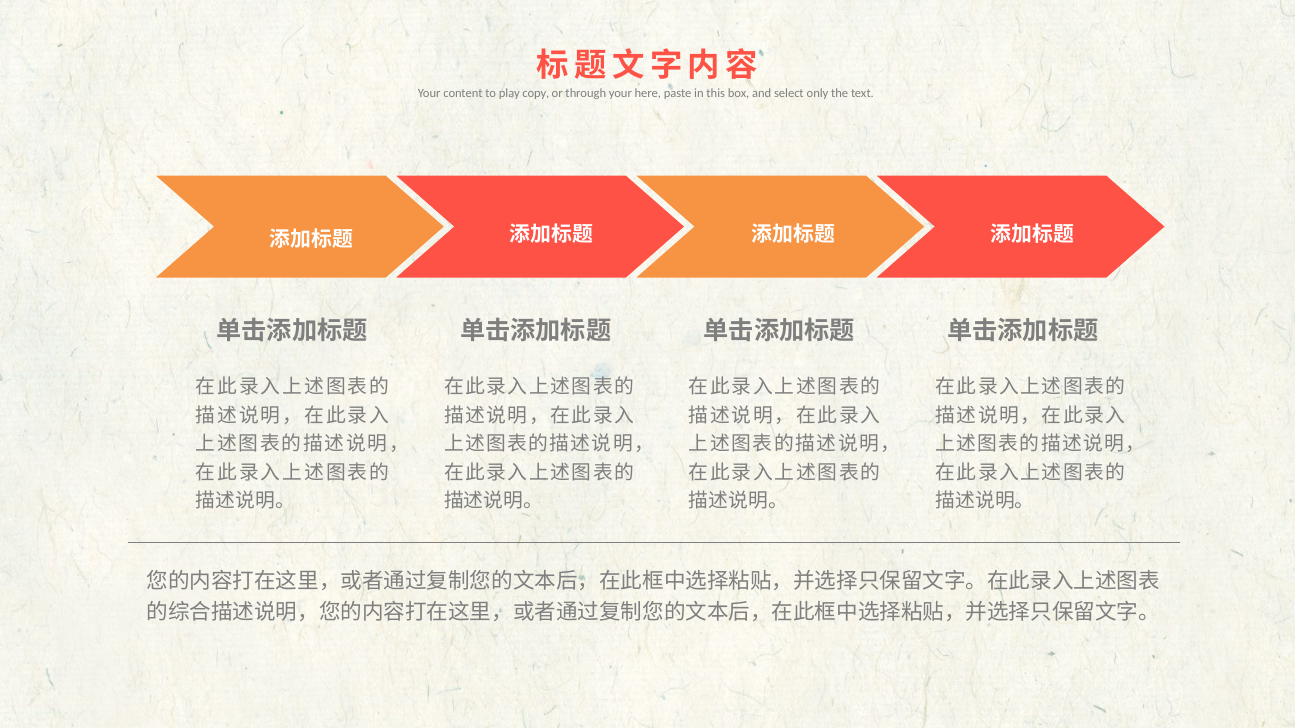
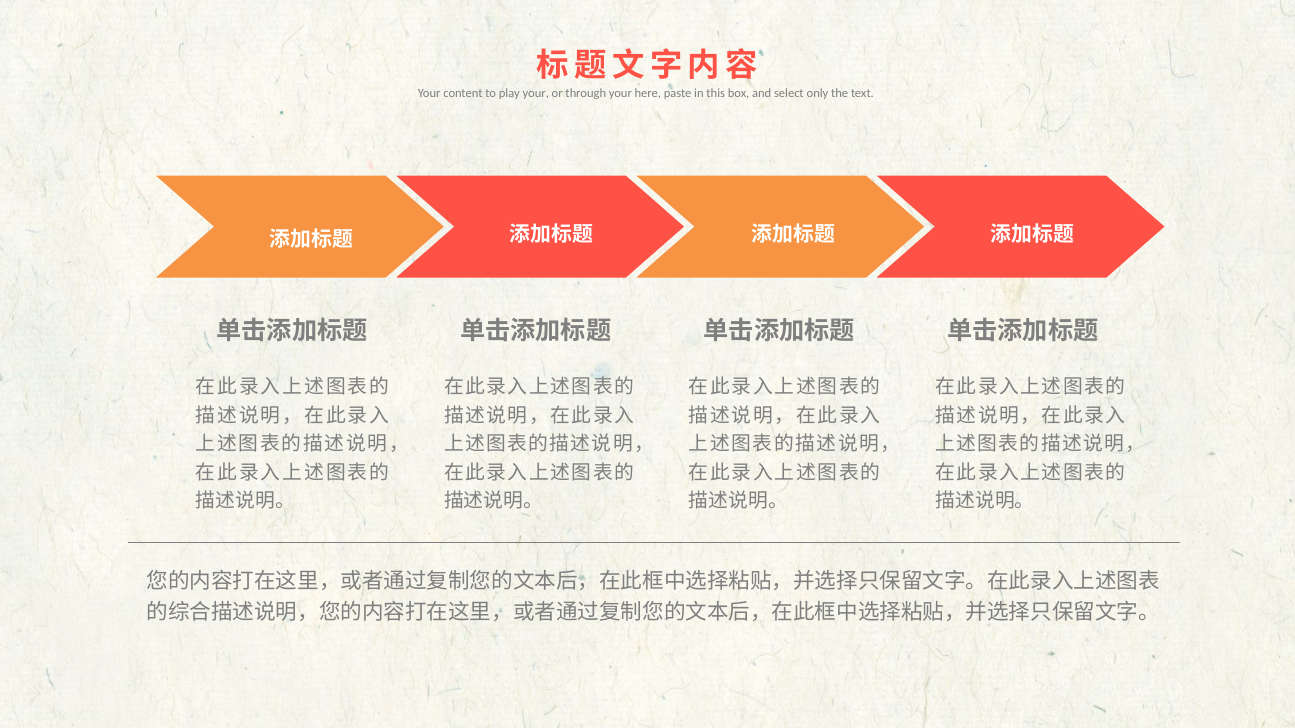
play copy: copy -> your (536, 93)
